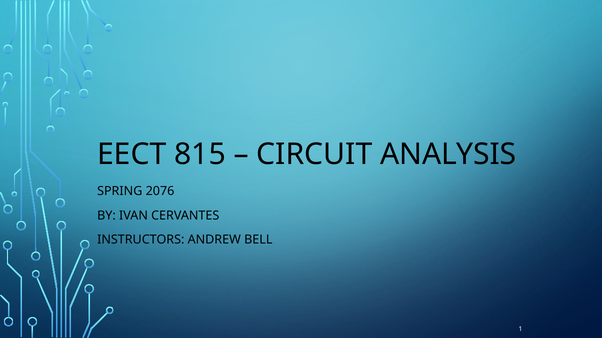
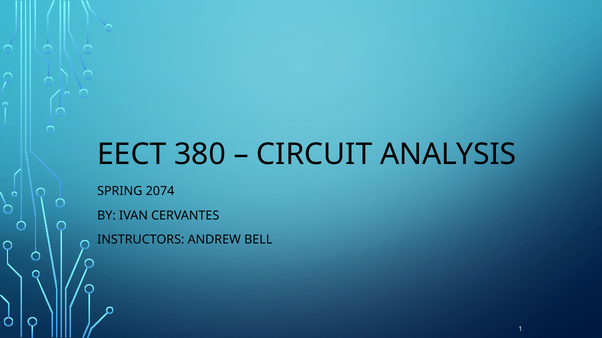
815: 815 -> 380 (200, 155)
2076: 2076 -> 2074 (160, 192)
